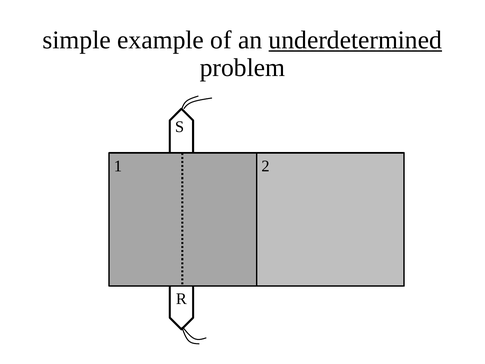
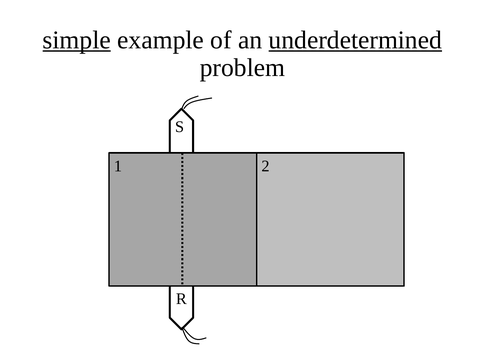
simple underline: none -> present (77, 40)
